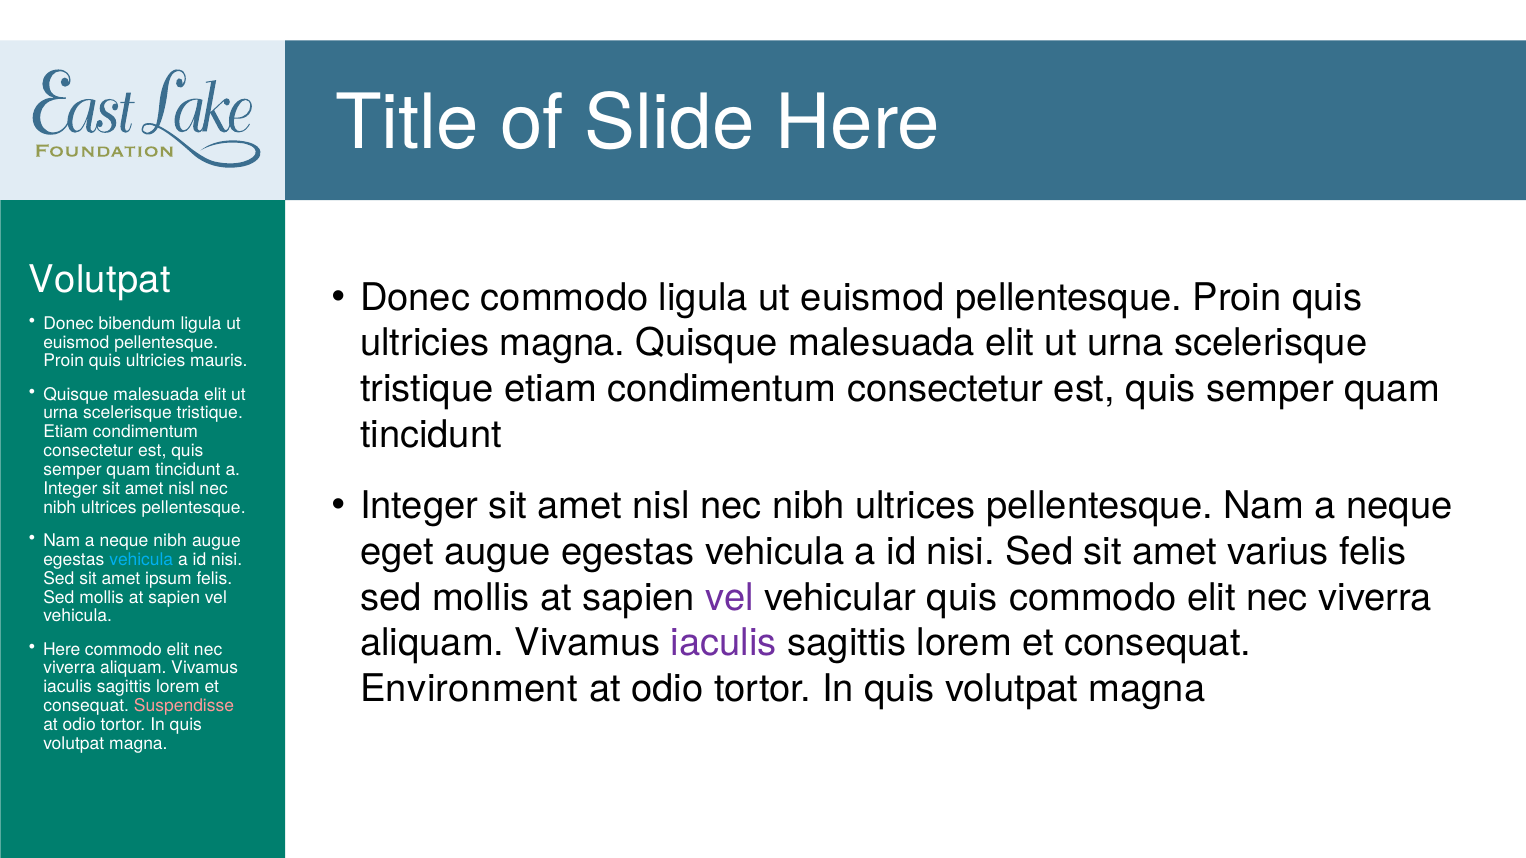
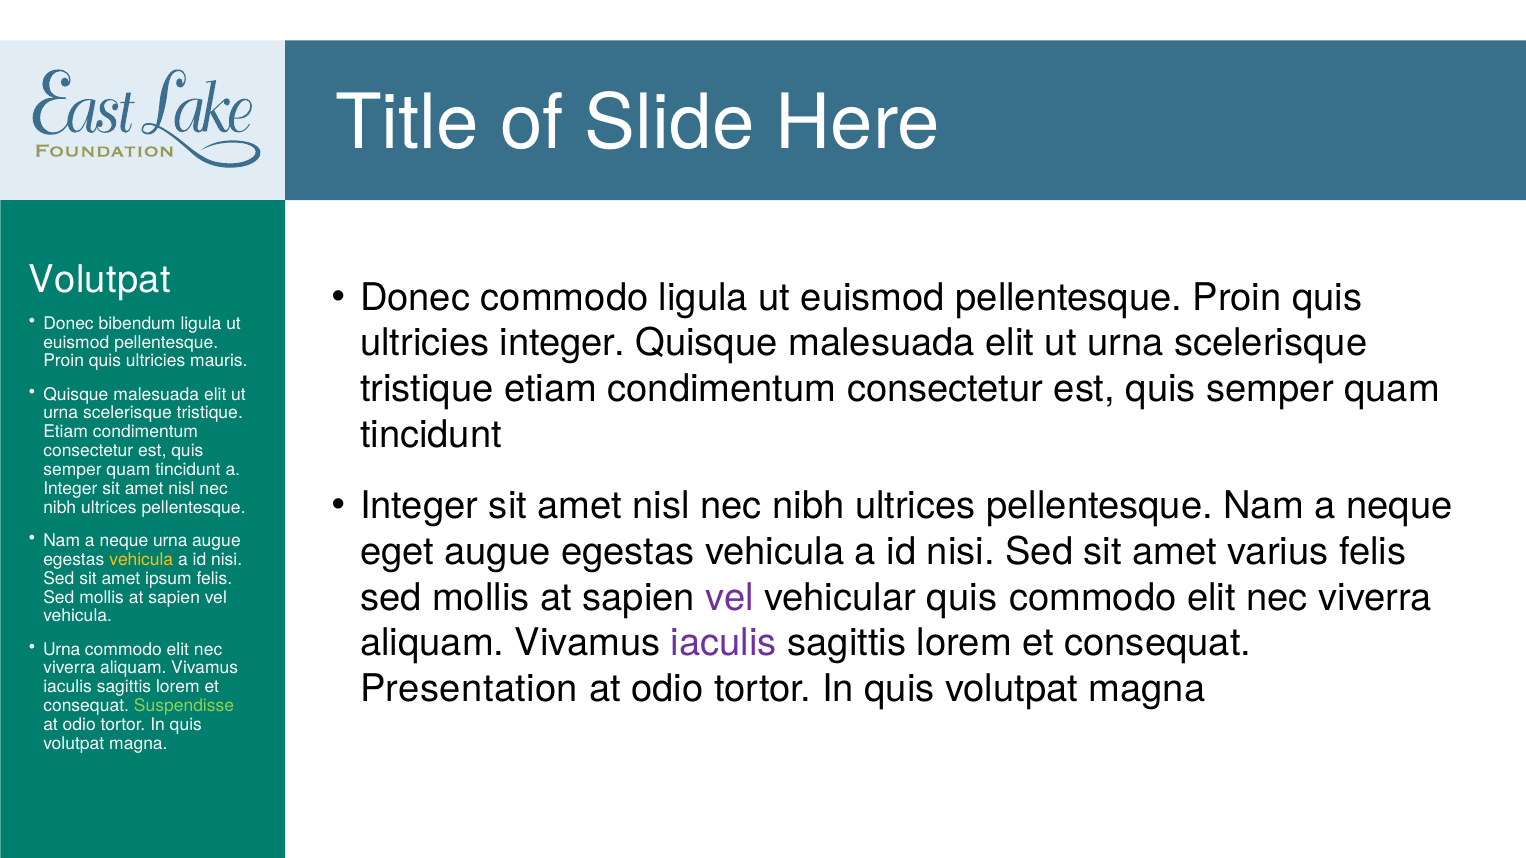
ultricies magna: magna -> integer (563, 344)
neque nibh: nibh -> urna (170, 541)
vehicula colour: light blue -> yellow (141, 560)
Here: Here -> Urna (62, 650)
Environment: Environment -> Presentation (469, 689)
Suspendisse colour: pink -> light green (184, 706)
